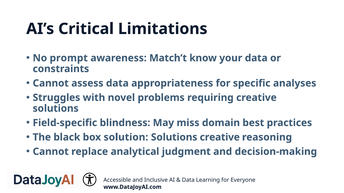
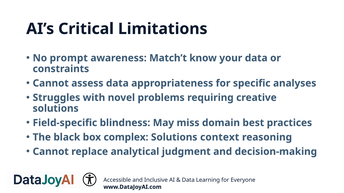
solution: solution -> complex (126, 138)
Solutions creative: creative -> context (220, 138)
